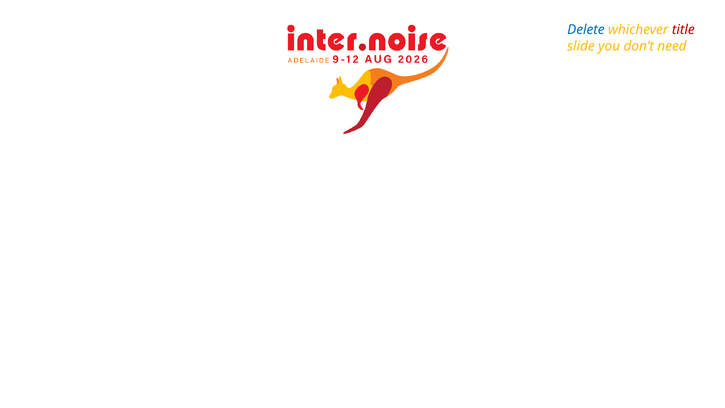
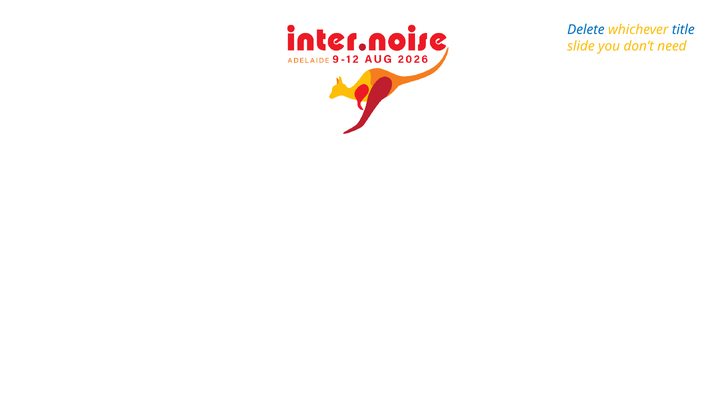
title colour: red -> blue (683, 30)
